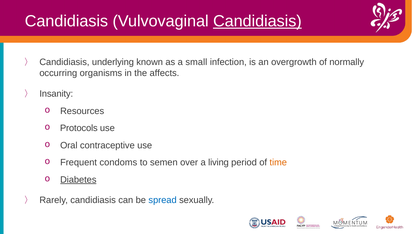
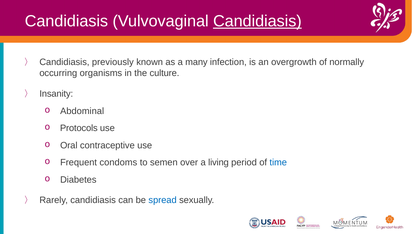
underlying: underlying -> previously (113, 62)
small: small -> many (196, 62)
affects: affects -> culture (164, 73)
Resources: Resources -> Abdominal (82, 111)
time colour: orange -> blue (278, 162)
Diabetes underline: present -> none (78, 179)
